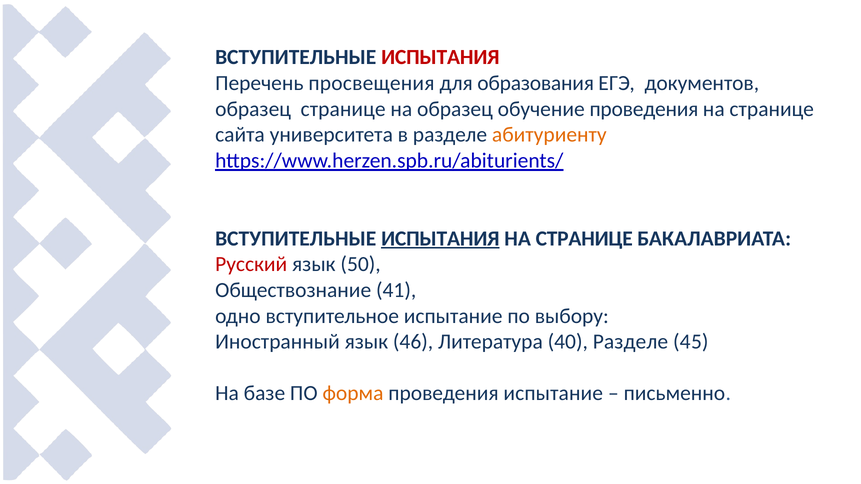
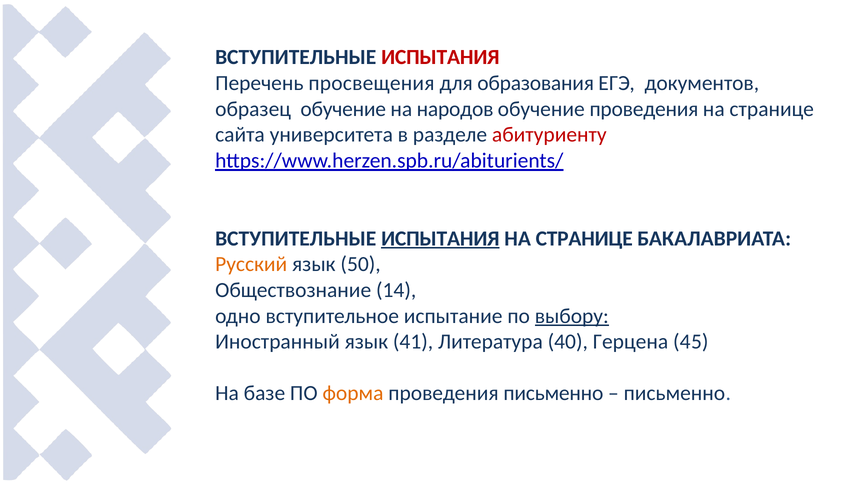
образец странице: странице -> обучение (343, 109)
на образец: образец -> народов (455, 109)
абитуриенту colour: orange -> red (549, 135)
Русский colour: red -> orange (251, 264)
41: 41 -> 14 (396, 290)
выбору underline: none -> present (572, 316)
46: 46 -> 41 (413, 342)
40 Разделе: Разделе -> Герцена (630, 342)
проведения испытание: испытание -> письменно (553, 394)
